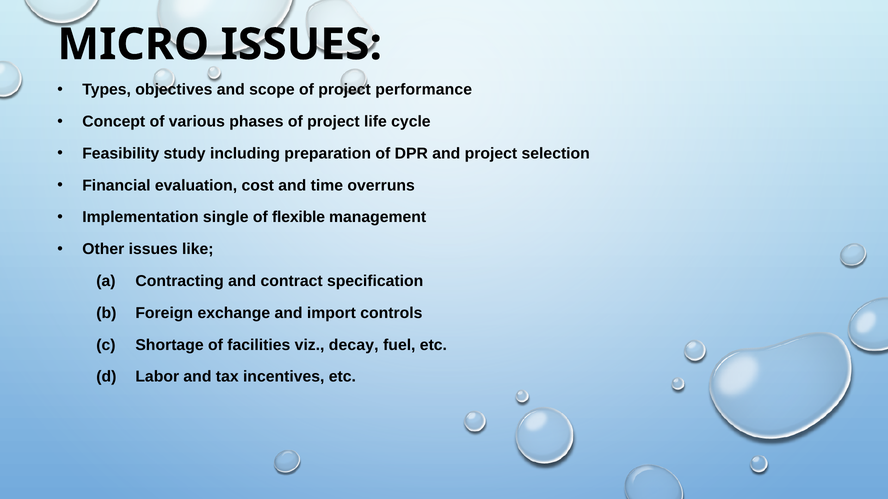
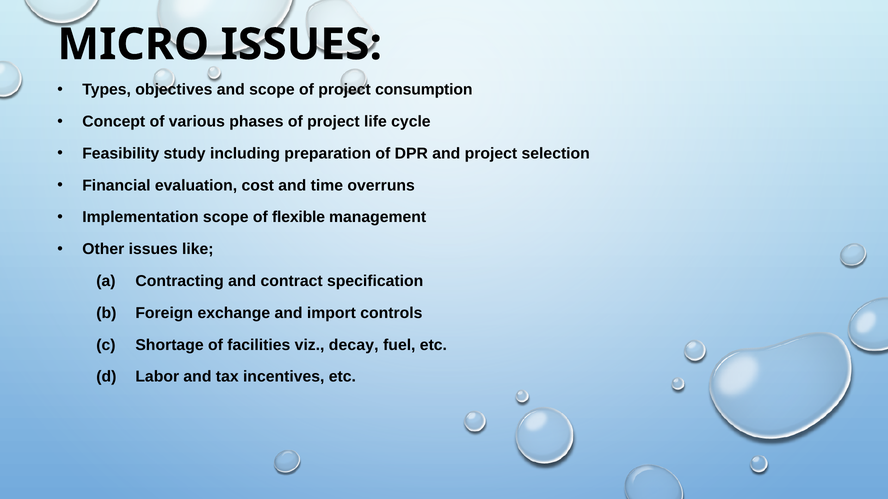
performance: performance -> consumption (424, 90)
Implementation single: single -> scope (226, 218)
